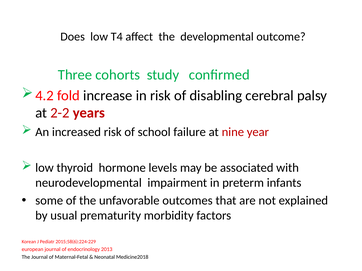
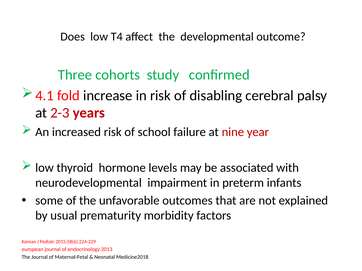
4.2: 4.2 -> 4.1 (45, 96)
2-2: 2-2 -> 2-3 (60, 113)
